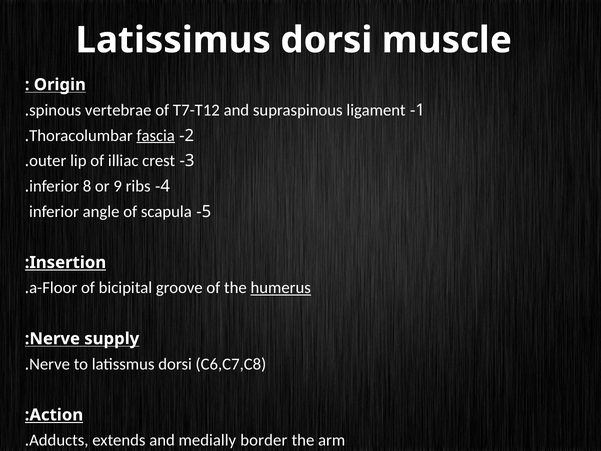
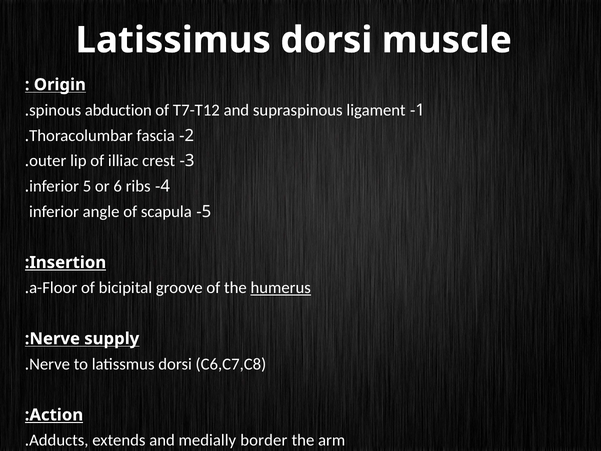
vertebrae: vertebrae -> abduction (118, 110)
fascia underline: present -> none (156, 135)
inferior 8: 8 -> 5 (87, 186)
9: 9 -> 6 (118, 186)
